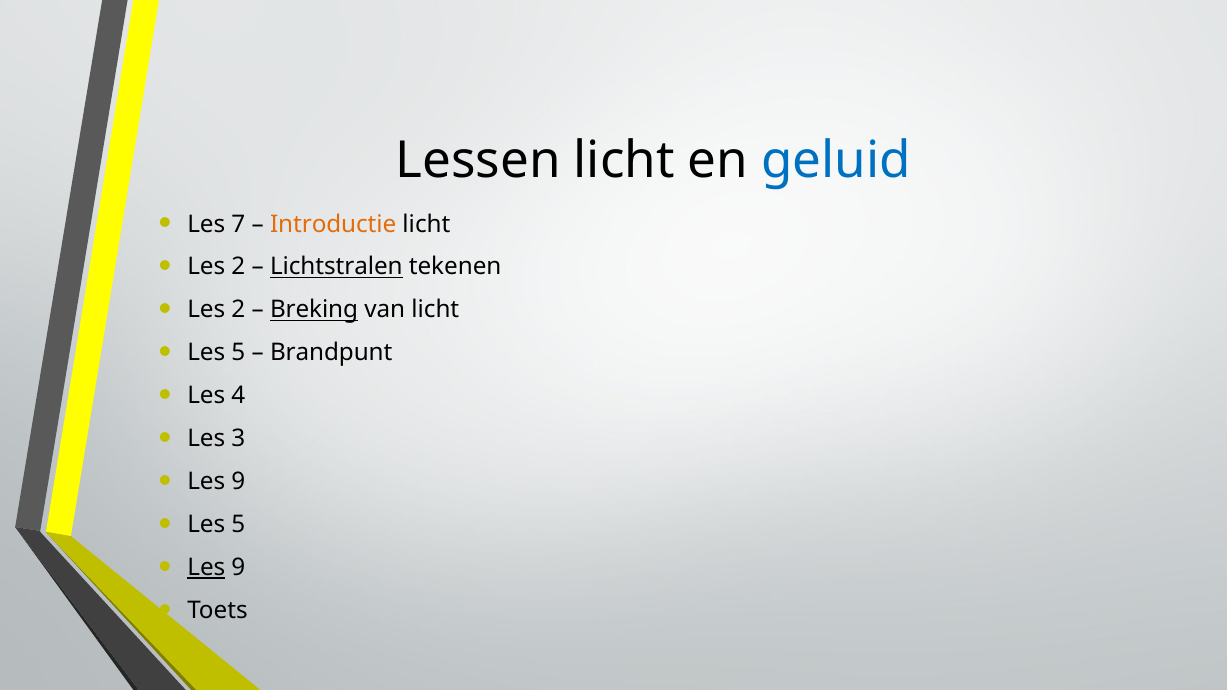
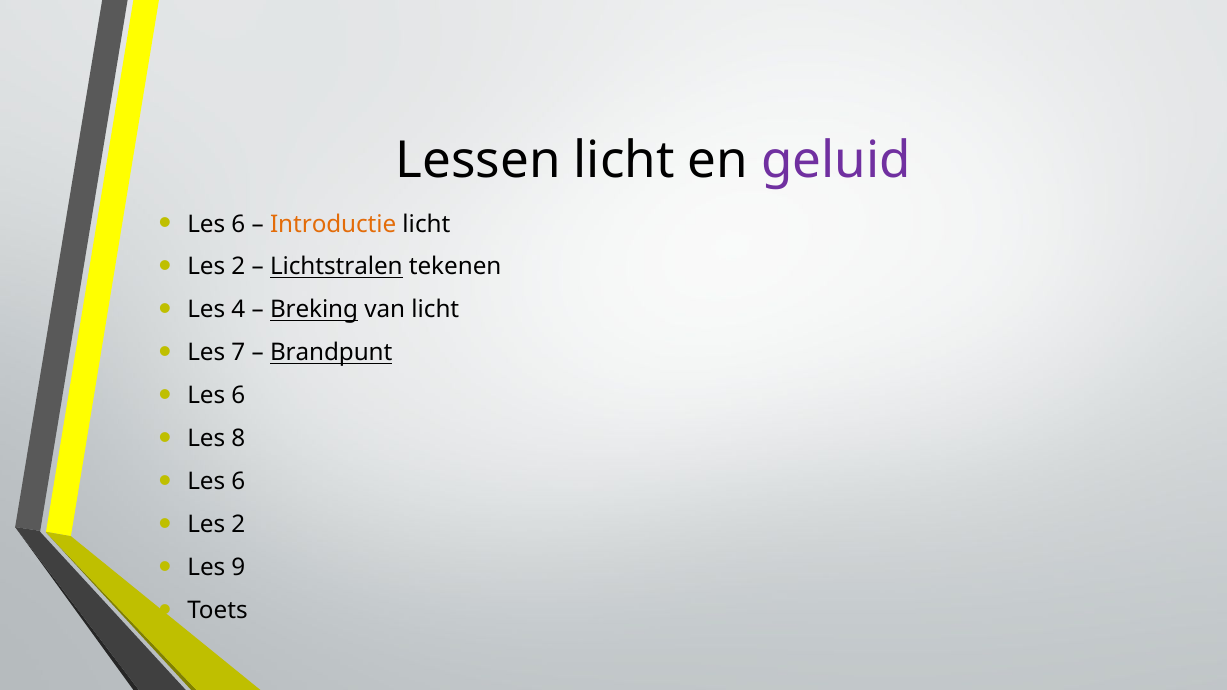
geluid colour: blue -> purple (836, 161)
7: 7 -> 6 (238, 224)
2: 2 -> 4 (238, 310)
5: 5 -> 7 (238, 353)
Brandpunt underline: none -> present (331, 353)
4: 4 -> 6 (238, 396)
3: 3 -> 8 (238, 439)
9: 9 -> 6 (238, 482)
5: 5 -> 2 (238, 525)
Les underline: present -> none (206, 568)
